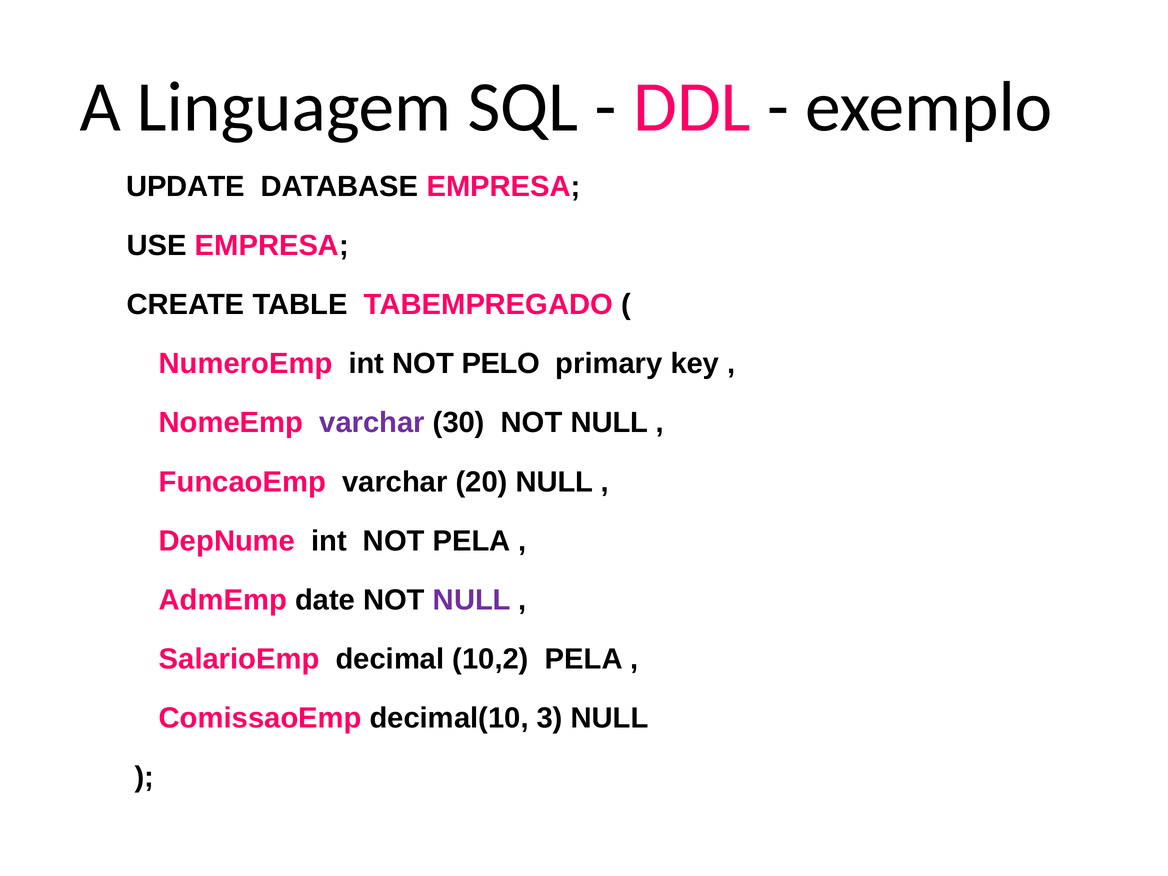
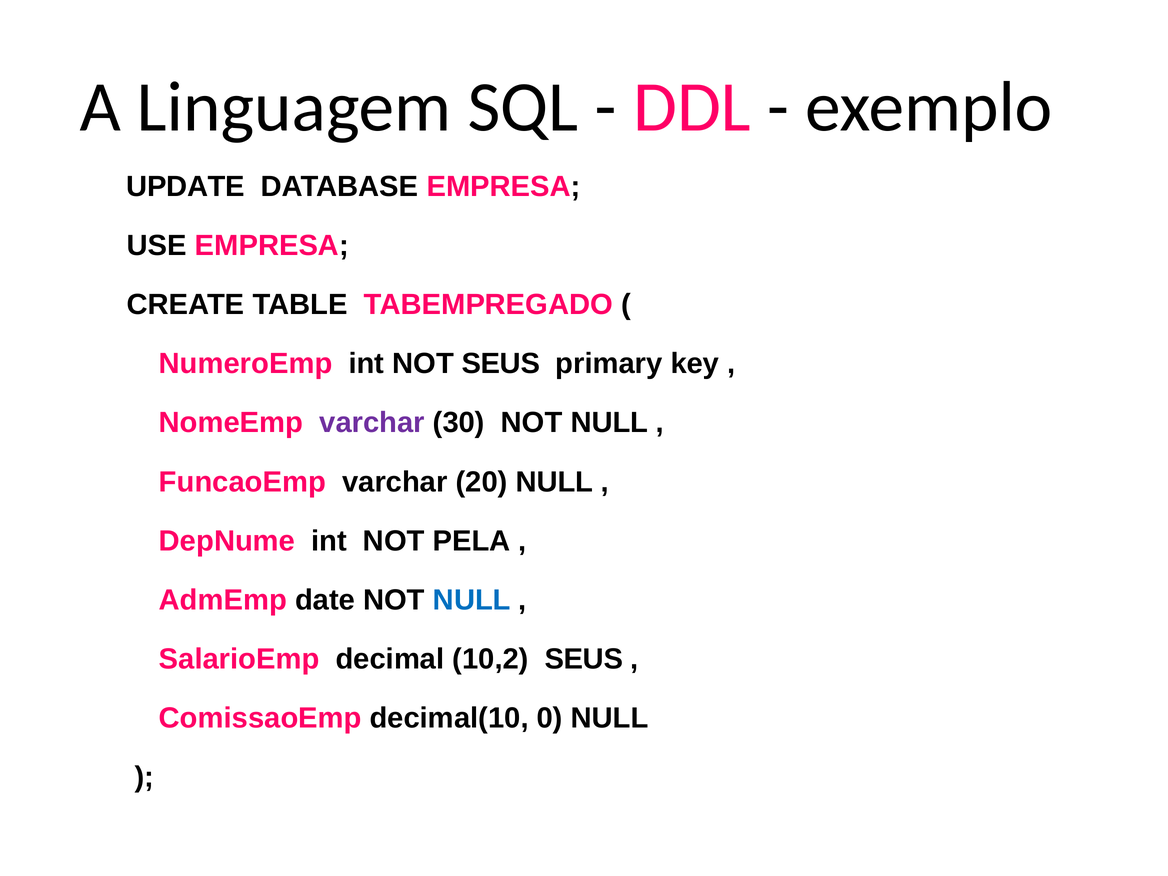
NOT PELO: PELO -> SEUS (501, 364)
NULL colour: purple -> blue (472, 600)
10,2 PELA: PELA -> SEUS (584, 659)
3: 3 -> 0 (550, 718)
